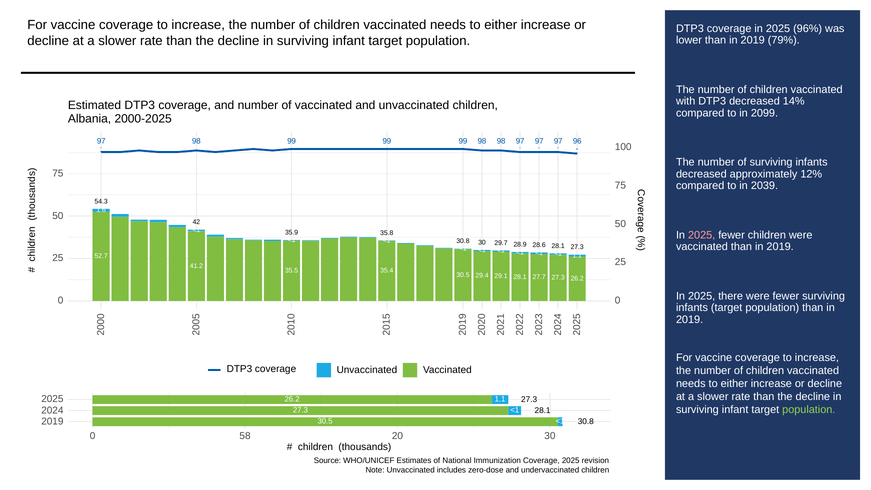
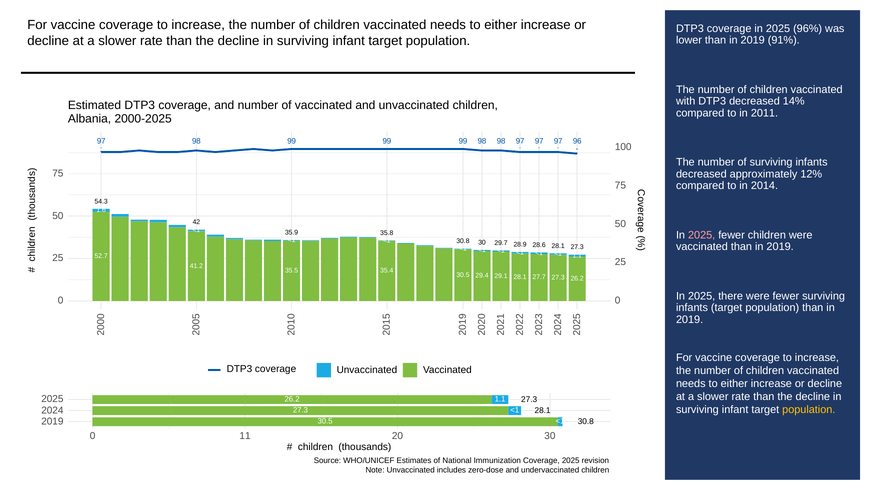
79%: 79% -> 91% (784, 40)
2099: 2099 -> 2011 (764, 113)
2039: 2039 -> 2014 (764, 186)
population colour: light green -> yellow (809, 410)
58: 58 -> 11 (245, 436)
